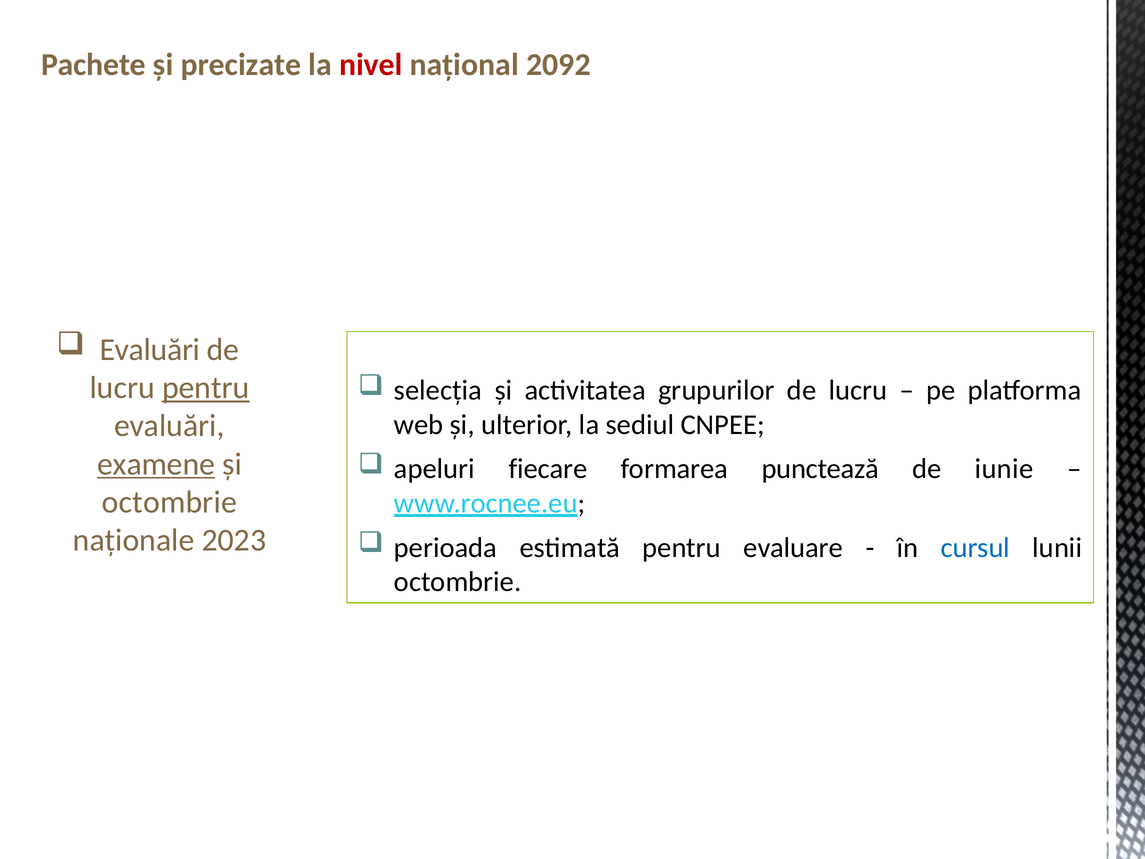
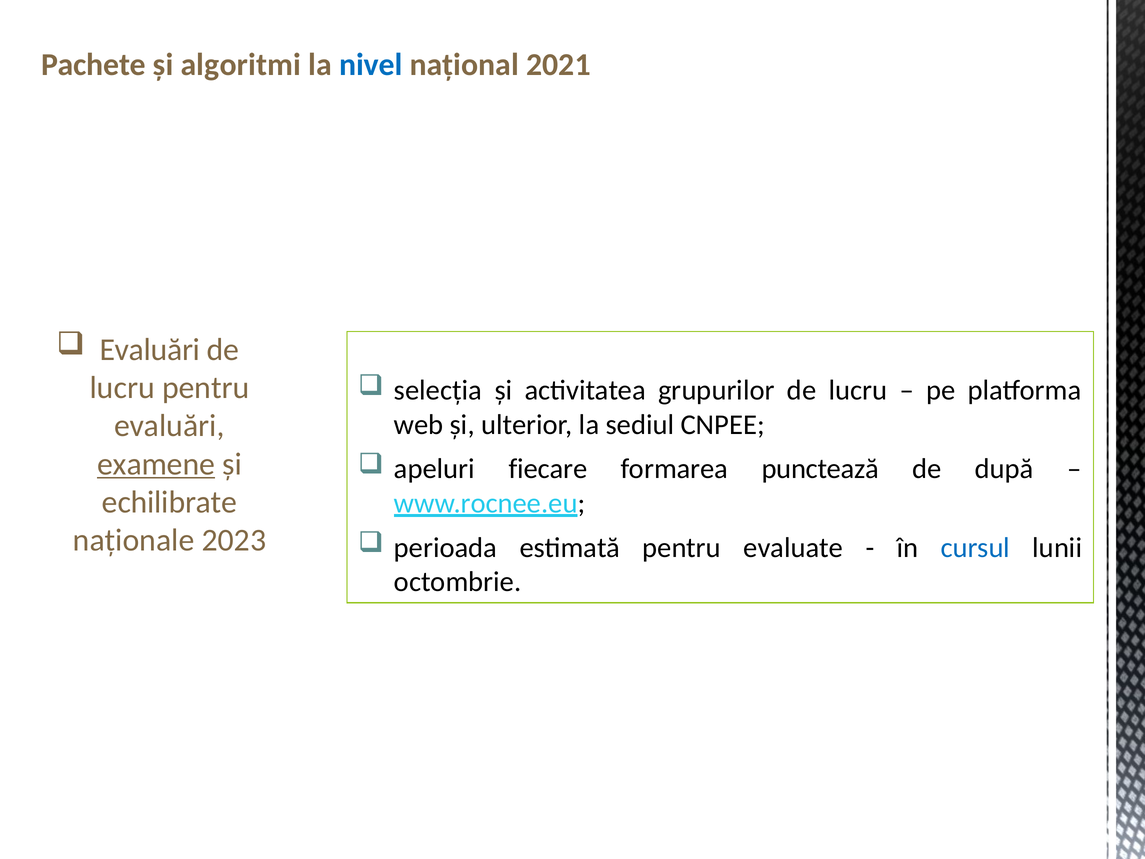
precizate: precizate -> algoritmi (241, 65)
nivel colour: red -> blue (371, 65)
2092: 2092 -> 2021 (558, 65)
pentru underline: present -> none (206, 388)
iunie: iunie -> după (1004, 469)
octombrie: octombrie -> echilibrate (170, 502)
evaluare: evaluare -> evaluate (793, 548)
